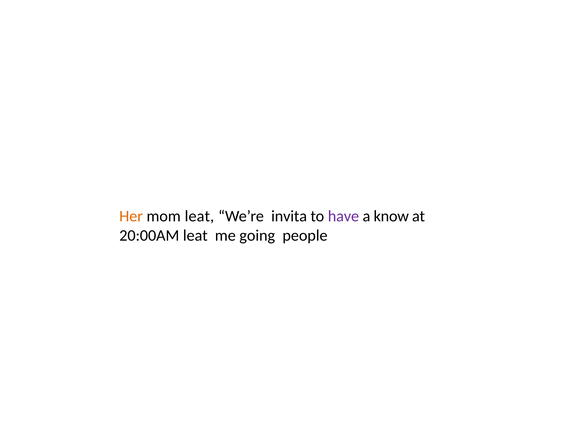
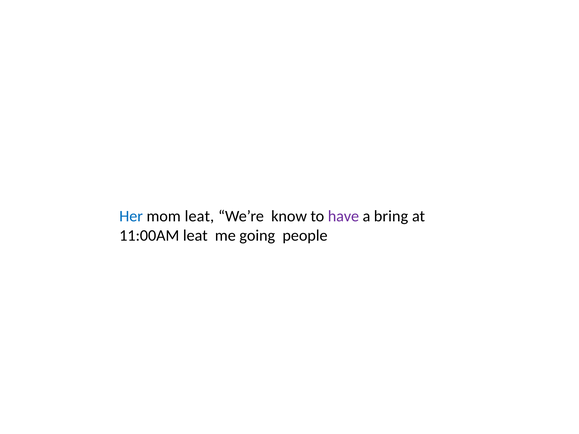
Her colour: orange -> blue (131, 216)
invita: invita -> know (289, 216)
know: know -> bring (391, 216)
20:00AM: 20:00AM -> 11:00AM (149, 236)
